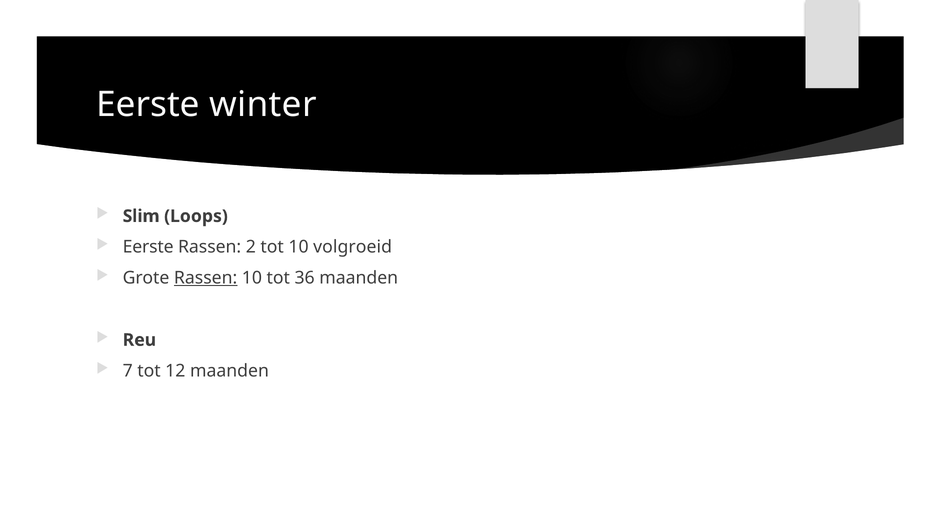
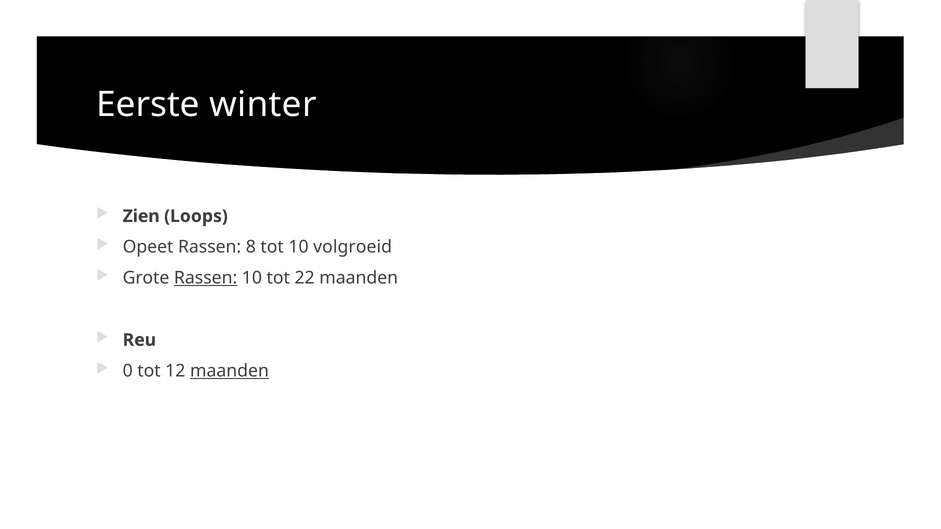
Slim: Slim -> Zien (141, 216)
Eerste: Eerste -> Opeet (148, 247)
2: 2 -> 8 (251, 247)
36: 36 -> 22 (305, 278)
7: 7 -> 0 (128, 371)
maanden underline: none -> present (229, 371)
